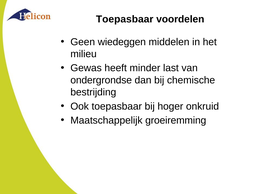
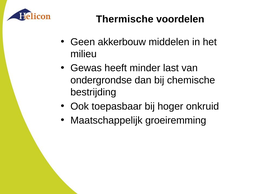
Toepasbaar: Toepasbaar -> Thermische (125, 19)
wiedeggen: wiedeggen -> akkerbouw (122, 42)
